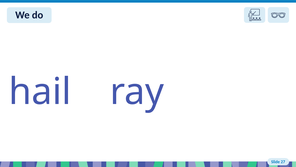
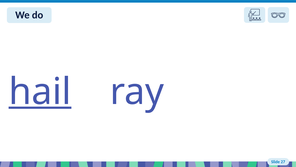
hail underline: none -> present (40, 92)
